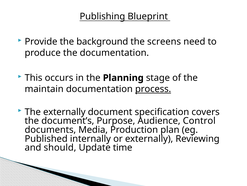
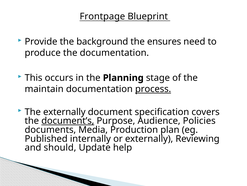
Publishing: Publishing -> Frontpage (102, 16)
screens: screens -> ensures (164, 41)
document’s underline: none -> present (68, 120)
Control: Control -> Policies (199, 120)
time: time -> help (123, 147)
